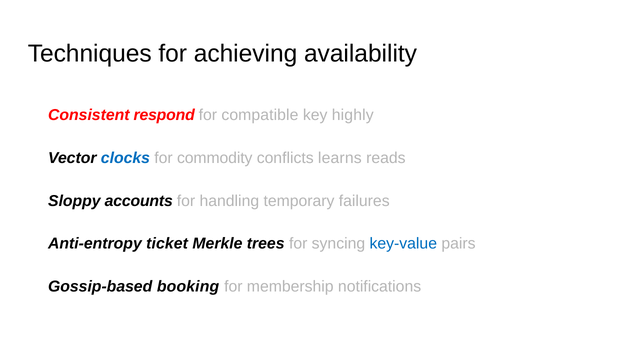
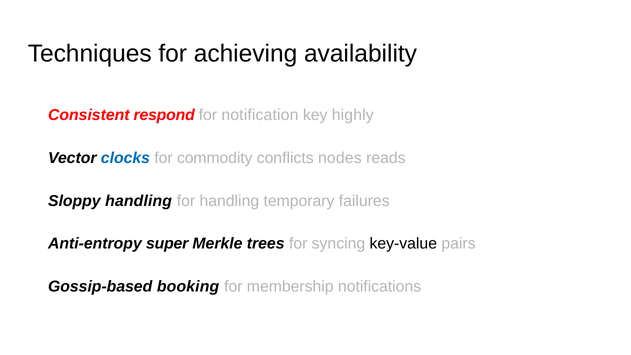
compatible: compatible -> notification (260, 115)
learns: learns -> nodes (340, 158)
Sloppy accounts: accounts -> handling (139, 201)
ticket: ticket -> super (167, 244)
key-value colour: blue -> black (403, 244)
